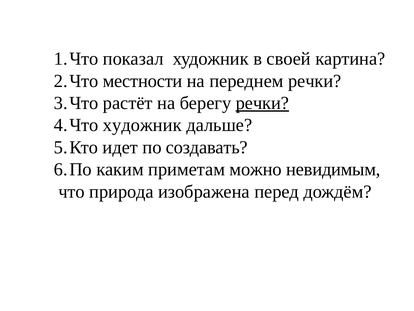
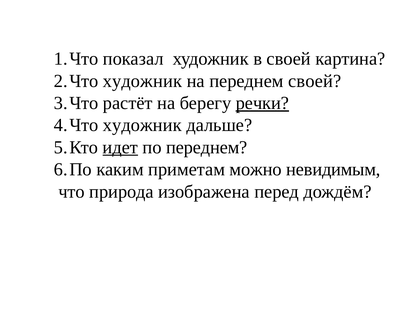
местности: местности -> художник (142, 81)
переднем речки: речки -> своей (315, 81)
идет underline: none -> present (120, 147)
по создавать: создавать -> переднем (207, 147)
